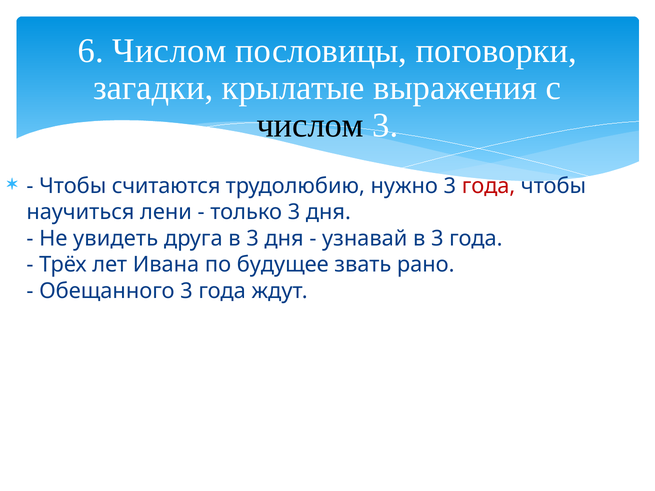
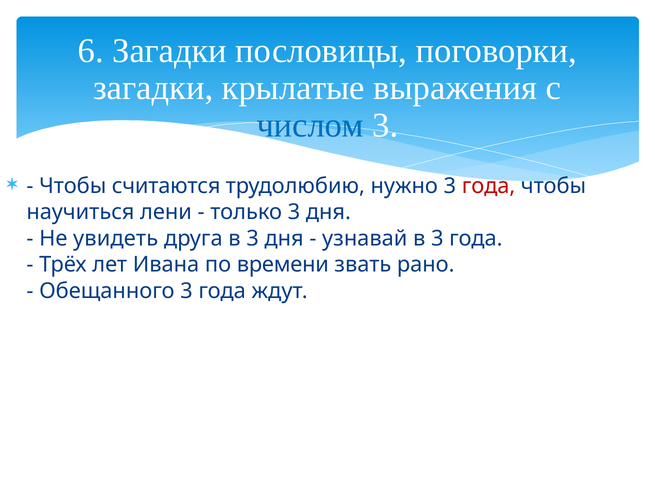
6 Числом: Числом -> Загадки (170, 51)
числом colour: black -> blue (310, 125)
будущее: будущее -> времени (283, 265)
